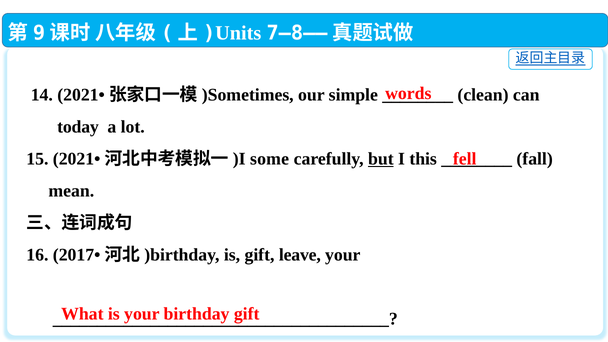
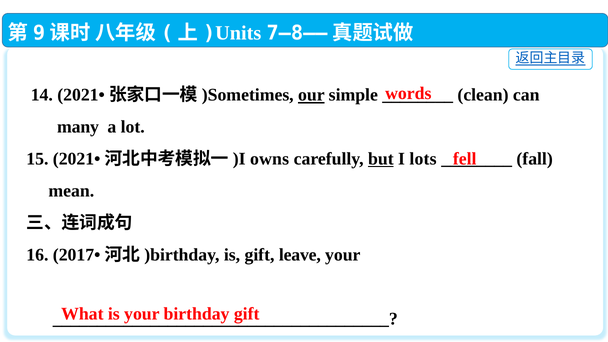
our underline: none -> present (311, 95)
today: today -> many (78, 127)
some: some -> owns (270, 159)
this: this -> lots (423, 159)
